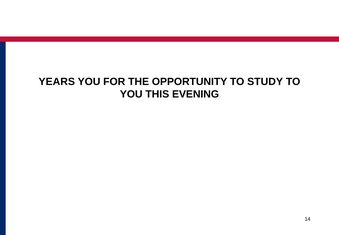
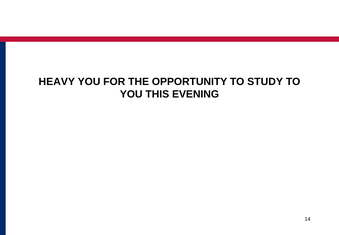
YEARS: YEARS -> HEAVY (57, 81)
